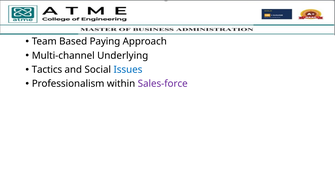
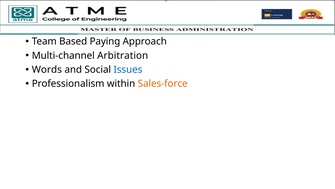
Underlying: Underlying -> Arbitration (123, 55)
Tactics: Tactics -> Words (47, 69)
Sales-force colour: purple -> orange (163, 84)
